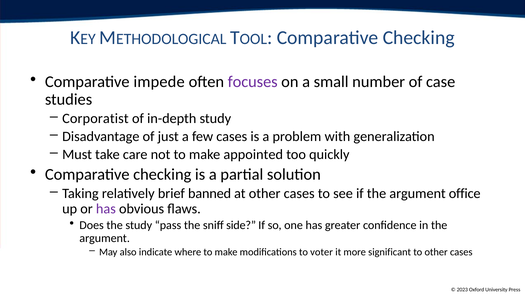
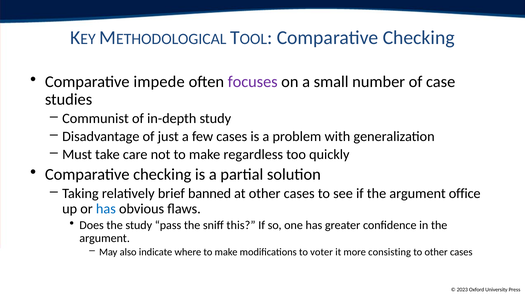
Corporatist: Corporatist -> Communist (95, 119)
appointed: appointed -> regardless (253, 155)
has colour: purple -> blue (106, 209)
side: side -> this (241, 225)
significant: significant -> consisting (390, 252)
